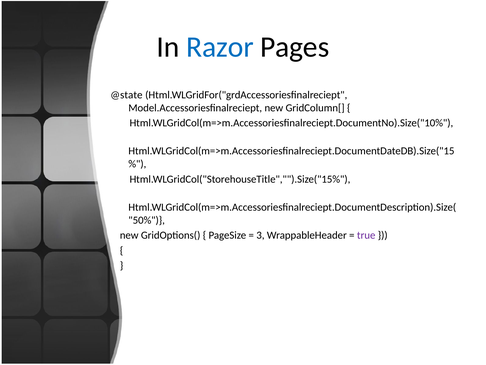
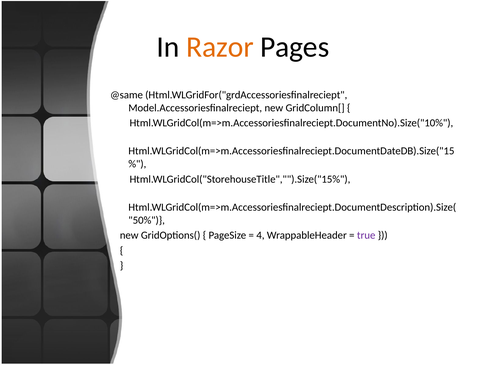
Razor colour: blue -> orange (220, 47)
@state: @state -> @same (127, 95)
3: 3 -> 4 (260, 235)
